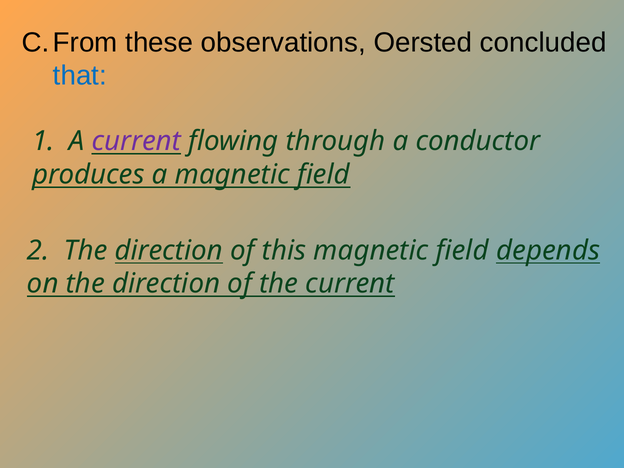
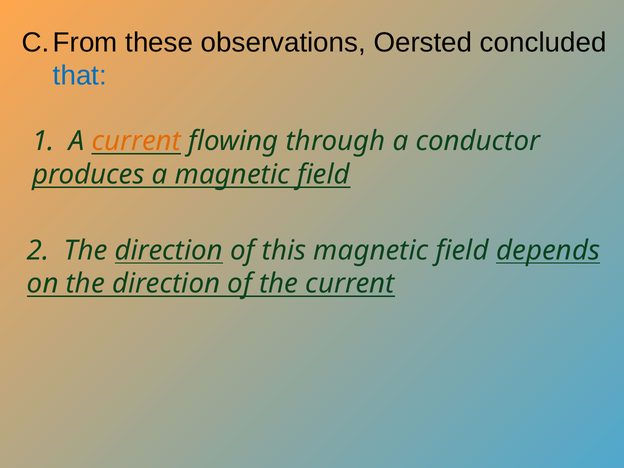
current colour: purple -> orange (136, 141)
